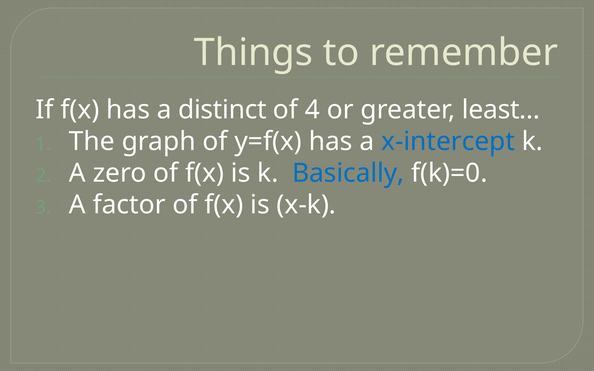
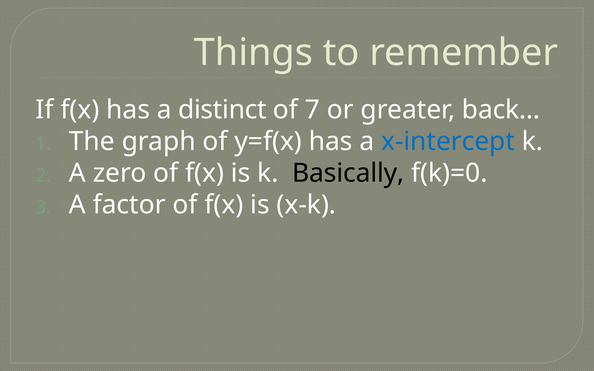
4: 4 -> 7 (312, 110)
least…: least… -> back… (501, 110)
Basically colour: blue -> black (348, 173)
